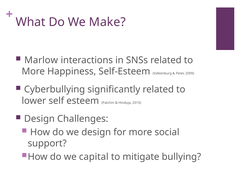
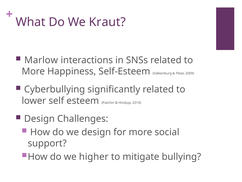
Make: Make -> Kraut (107, 22)
capital: capital -> higher (94, 156)
